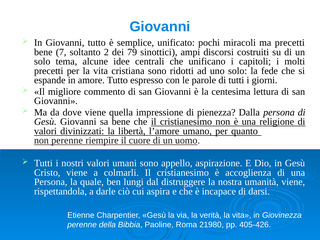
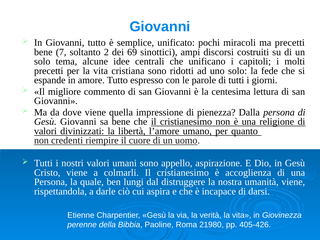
79: 79 -> 69 (132, 52)
non perenne: perenne -> credenti (67, 140)
